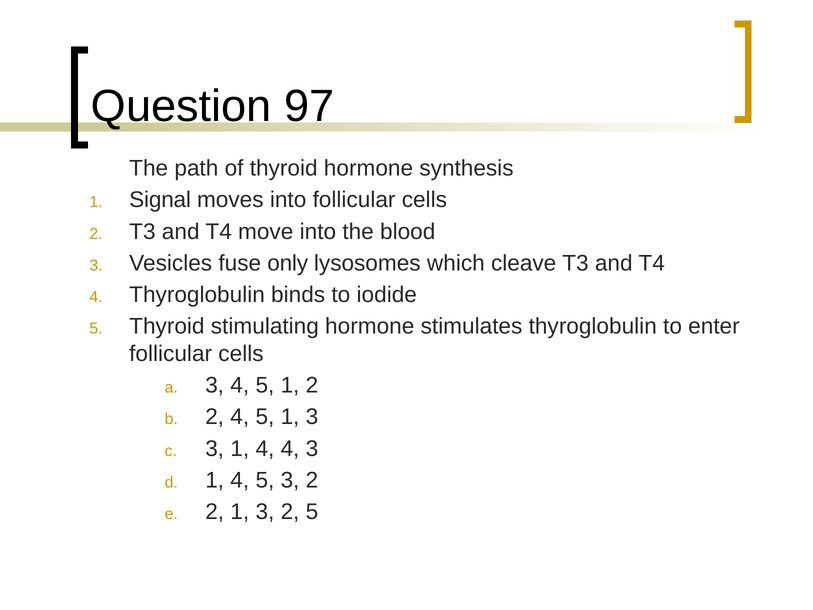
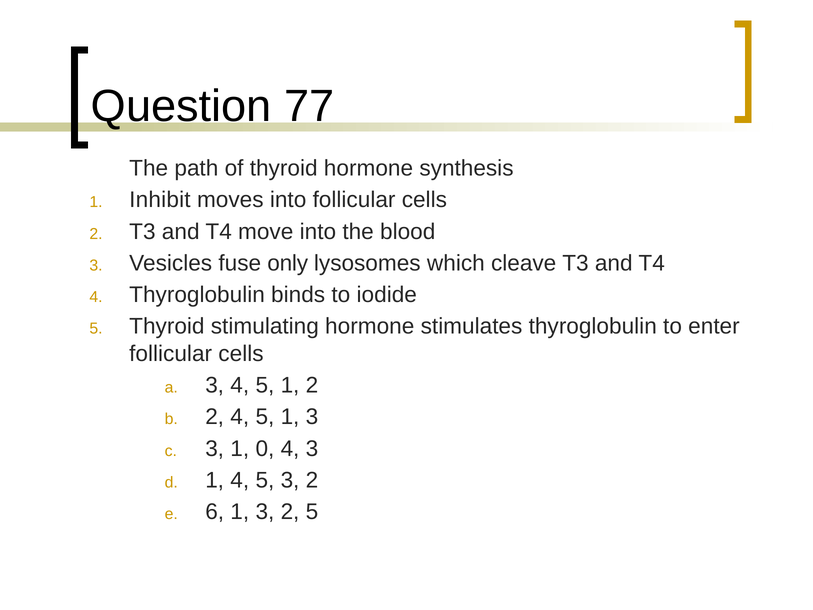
97: 97 -> 77 (309, 106)
Signal: Signal -> Inhibit (160, 200)
3 1 4: 4 -> 0 (265, 448)
2: 2 -> 6 (215, 512)
